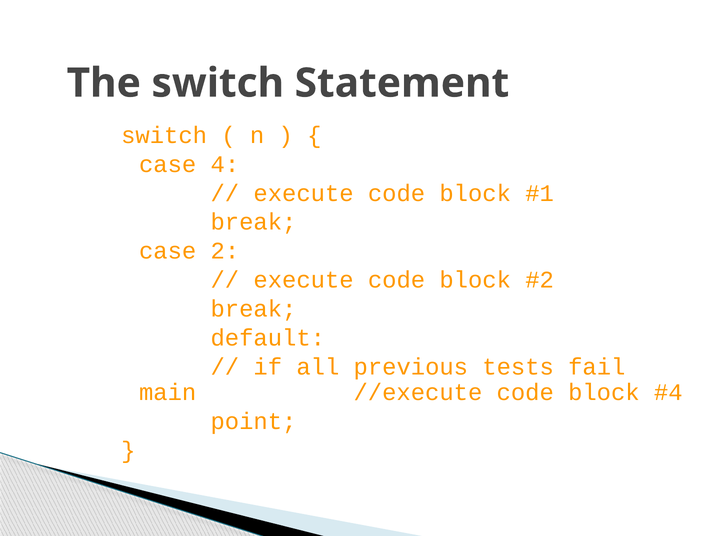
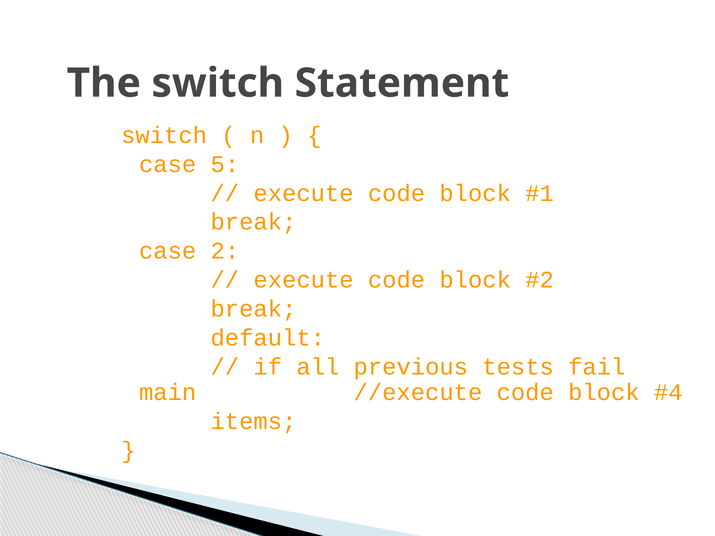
4: 4 -> 5 (225, 164)
point: point -> items (253, 422)
